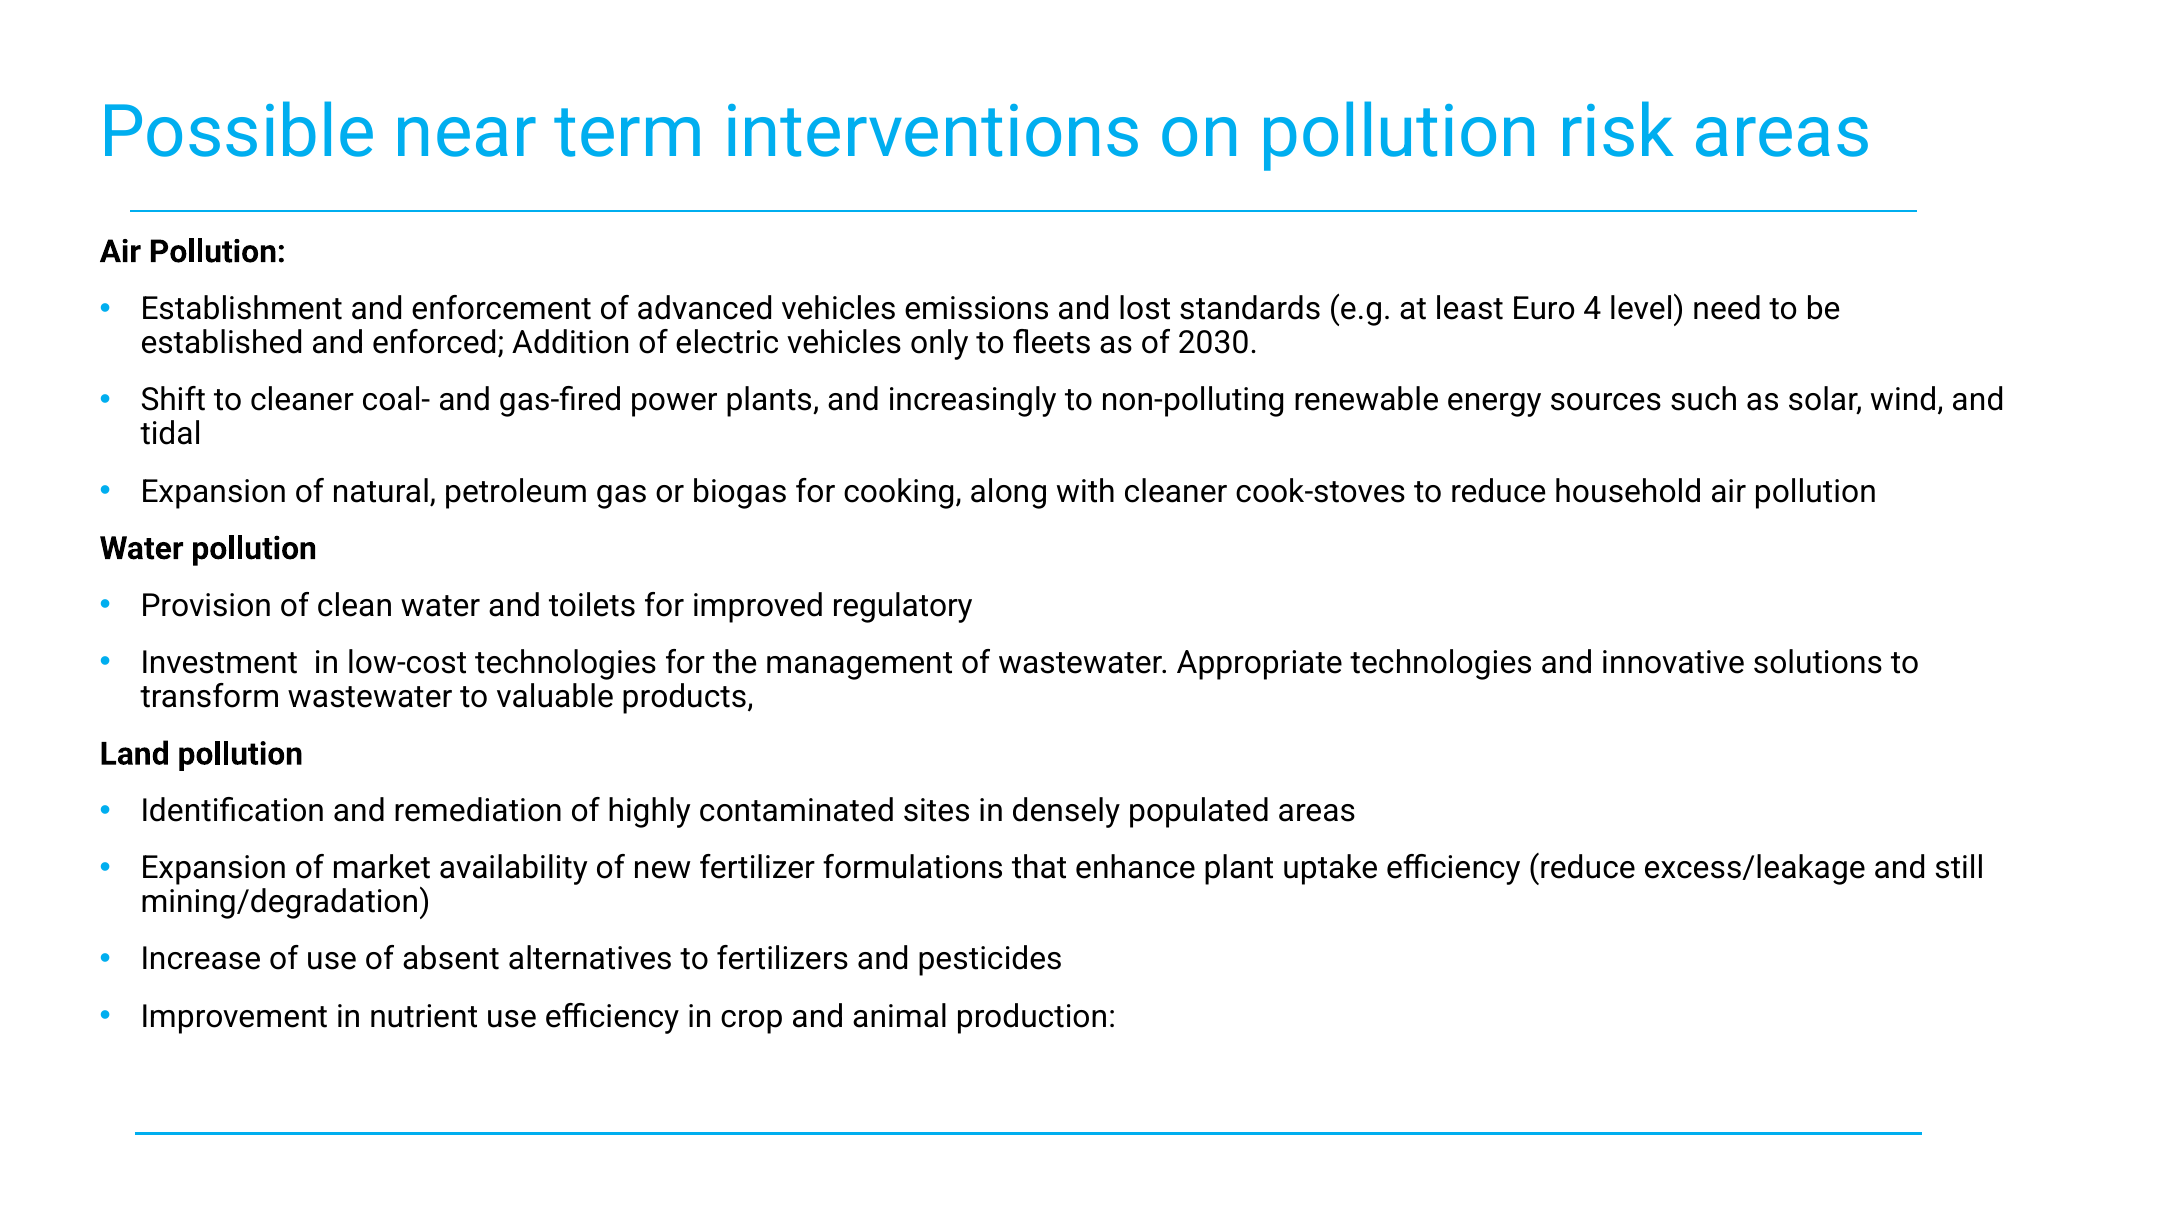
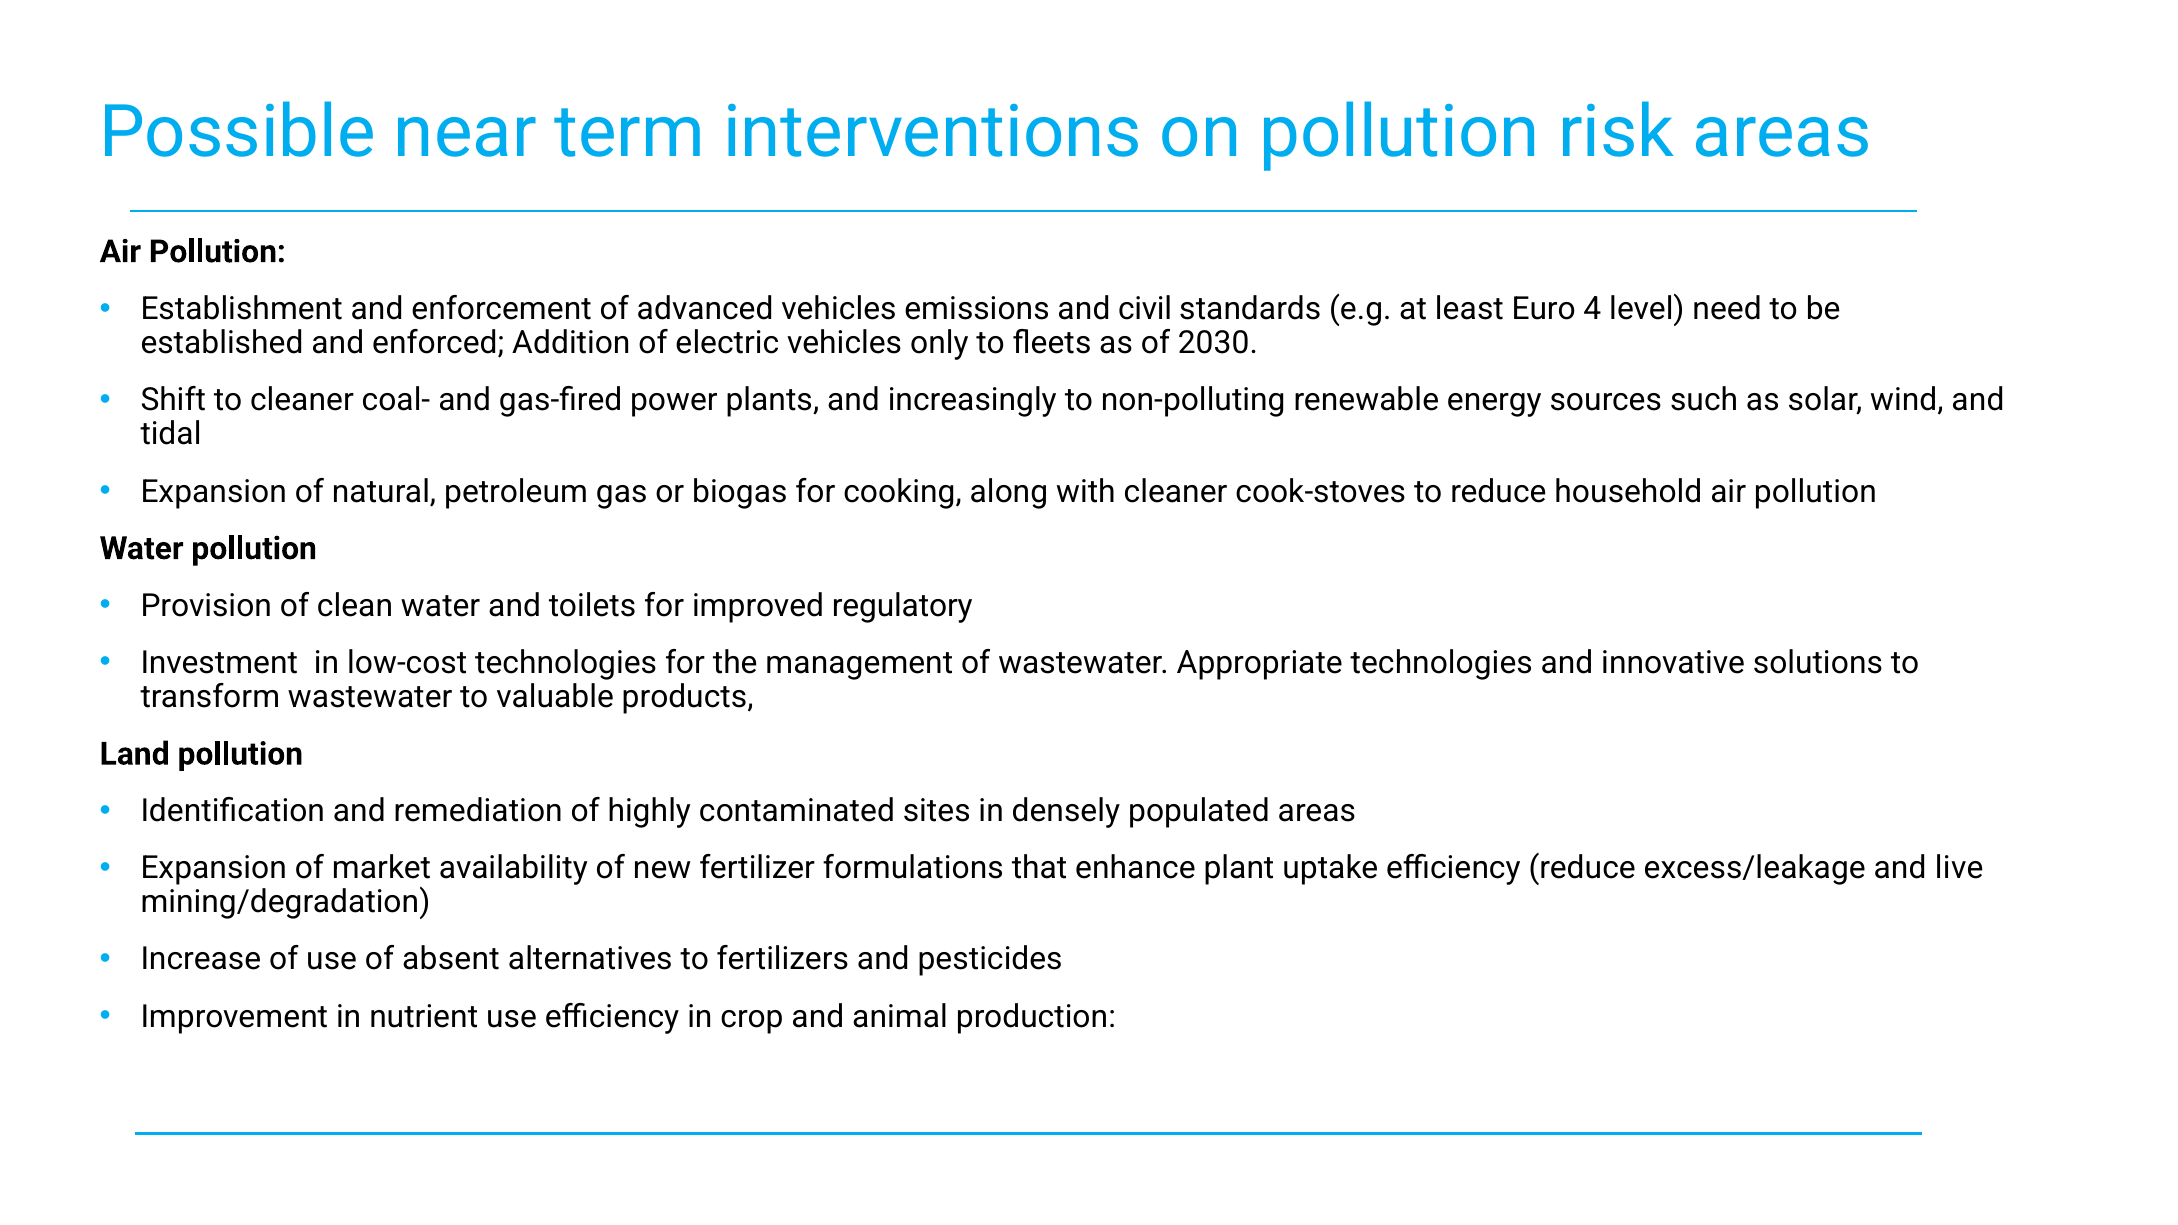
lost: lost -> civil (1145, 309)
still: still -> live (1959, 868)
